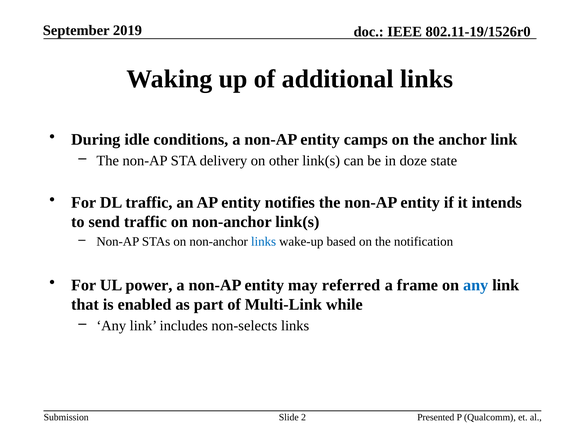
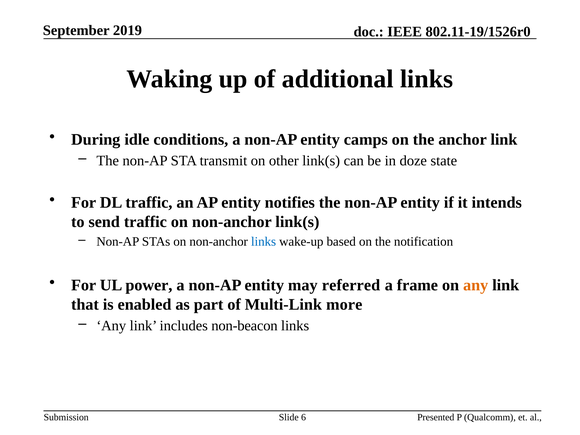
delivery: delivery -> transmit (223, 161)
any colour: blue -> orange (476, 285)
while: while -> more (344, 305)
non-selects: non-selects -> non-beacon (245, 326)
2: 2 -> 6 (304, 417)
